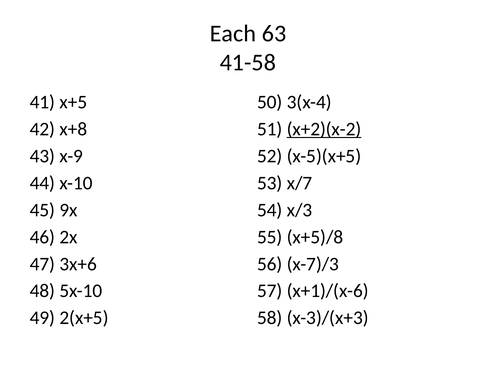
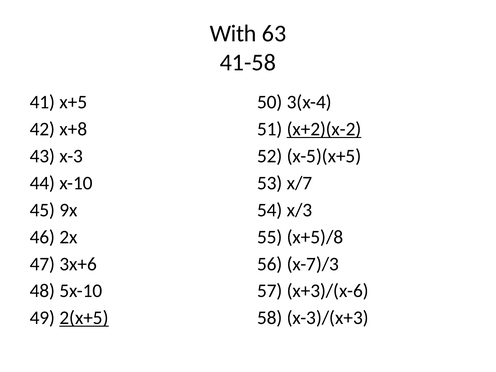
Each: Each -> With (233, 34)
x-9: x-9 -> x-3 (71, 156)
x+1)/(x-6: x+1)/(x-6 -> x+3)/(x-6 (328, 291)
2(x+5 underline: none -> present (84, 318)
